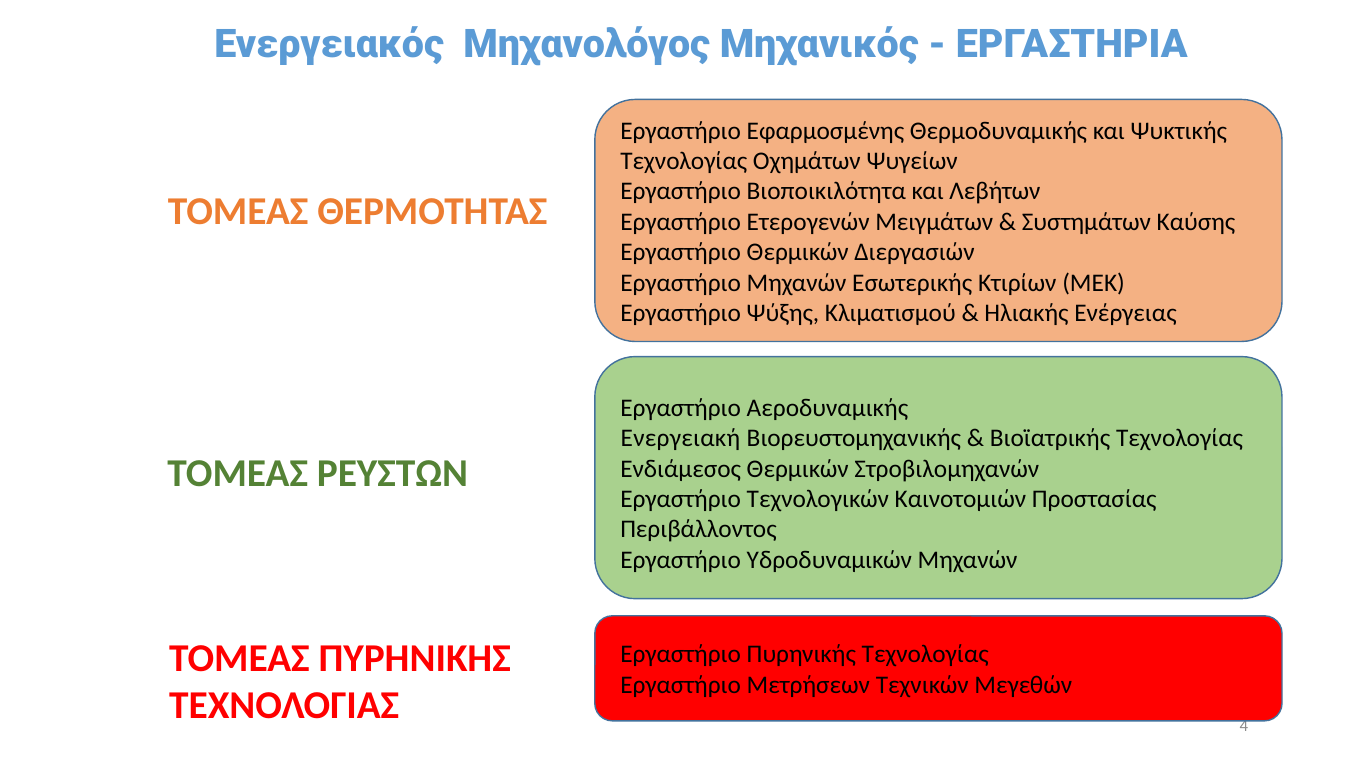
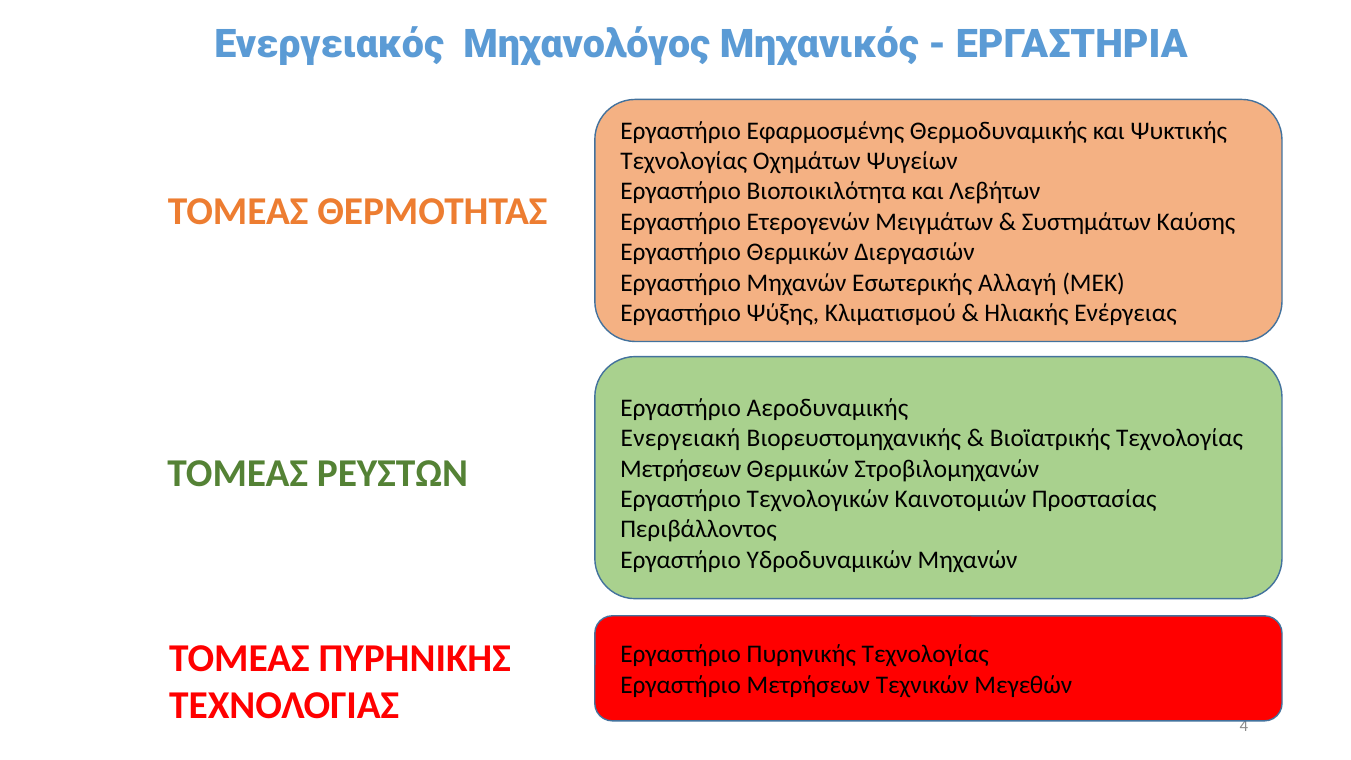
Κτιρίων: Κτιρίων -> Αλλαγή (1017, 283)
Ενδιάμεσος: Ενδιάμεσος -> Mετρήσεων (681, 469)
